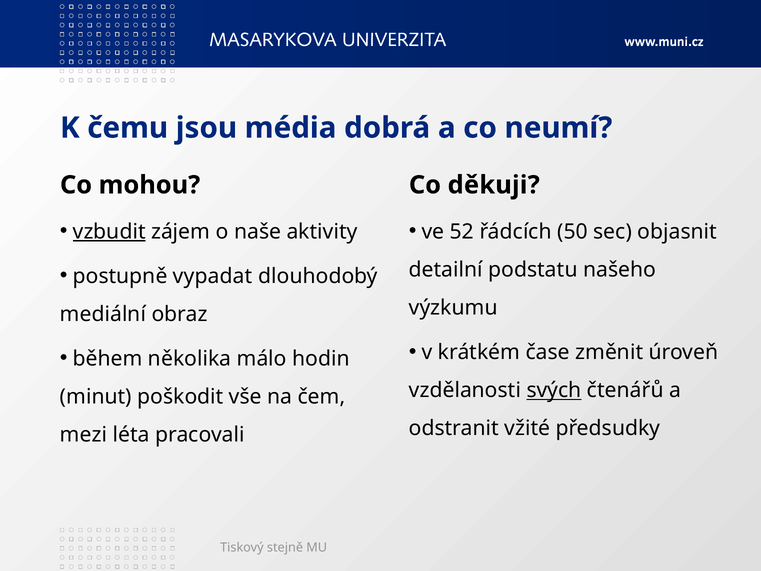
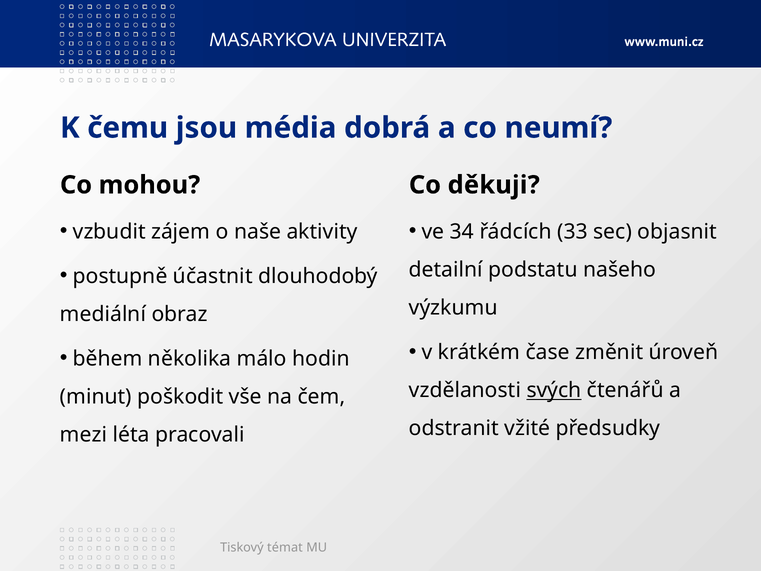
vzbudit underline: present -> none (109, 232)
52: 52 -> 34 (462, 232)
50: 50 -> 33 (572, 232)
vypadat: vypadat -> účastnit (213, 276)
stejně: stejně -> témat (285, 547)
